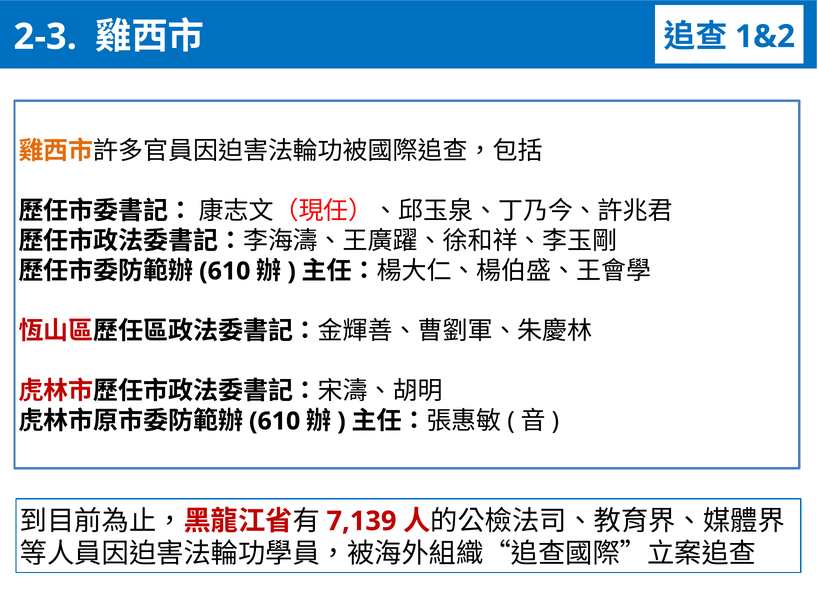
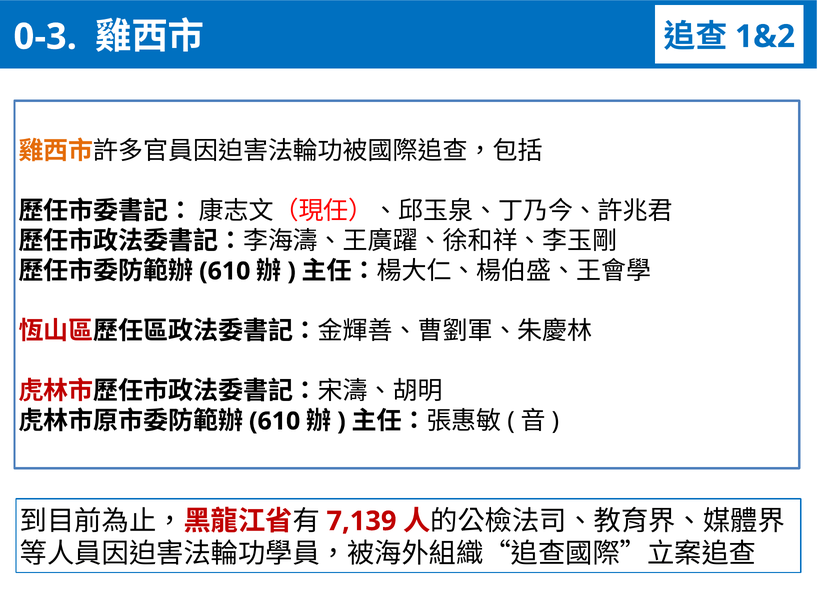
2-3: 2-3 -> 0-3 (45, 37)
